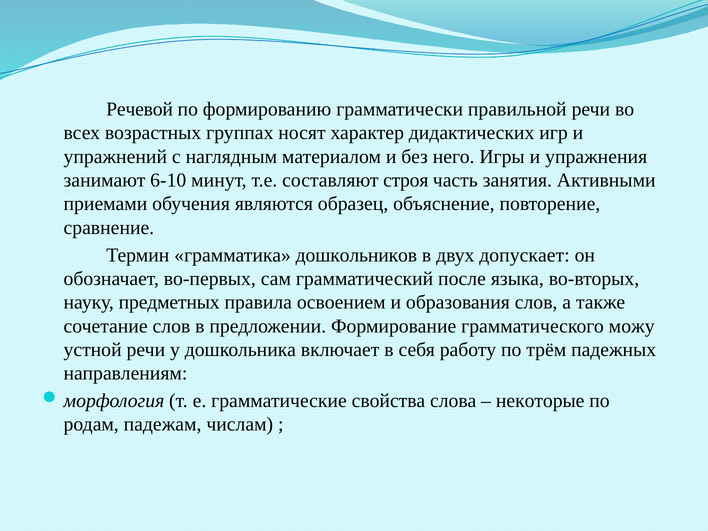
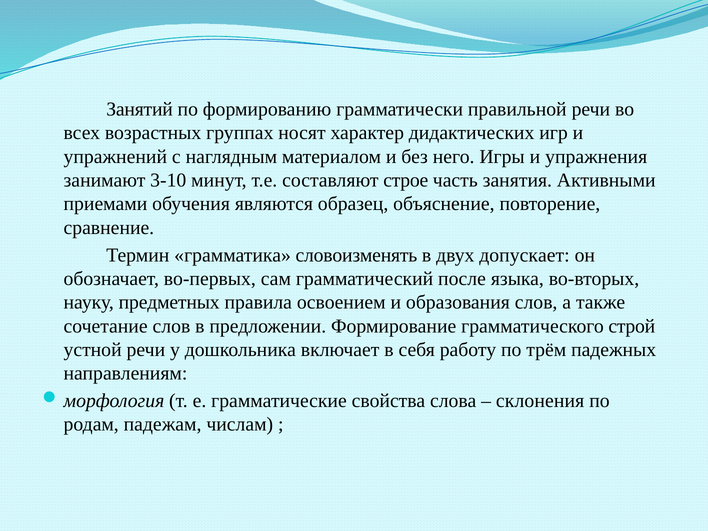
Речевой: Речевой -> Занятий (140, 109)
6-10: 6-10 -> 3-10 (168, 180)
строя: строя -> строе (406, 180)
дошкольников: дошкольников -> словоизменять (356, 255)
можу: можу -> строй (632, 326)
некоторые: некоторые -> склонения (540, 401)
